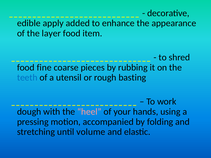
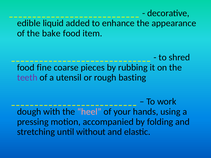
apply: apply -> liquid (53, 23)
layer: layer -> bake (51, 33)
teeth colour: blue -> purple (27, 78)
volume: volume -> without (91, 132)
